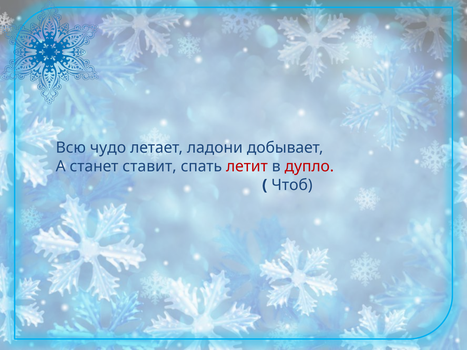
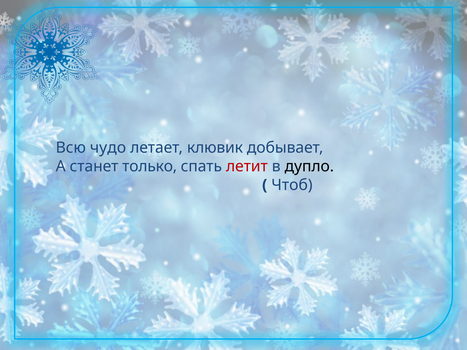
ладони: ладони -> клювик (215, 148)
ставит: ставит -> только (150, 166)
дупло colour: red -> black (309, 166)
